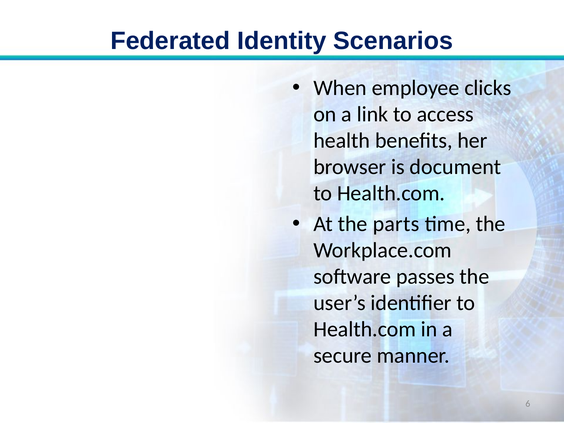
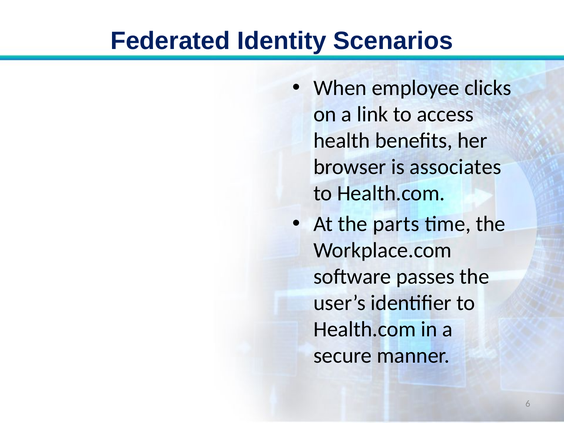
document: document -> associates (455, 167)
